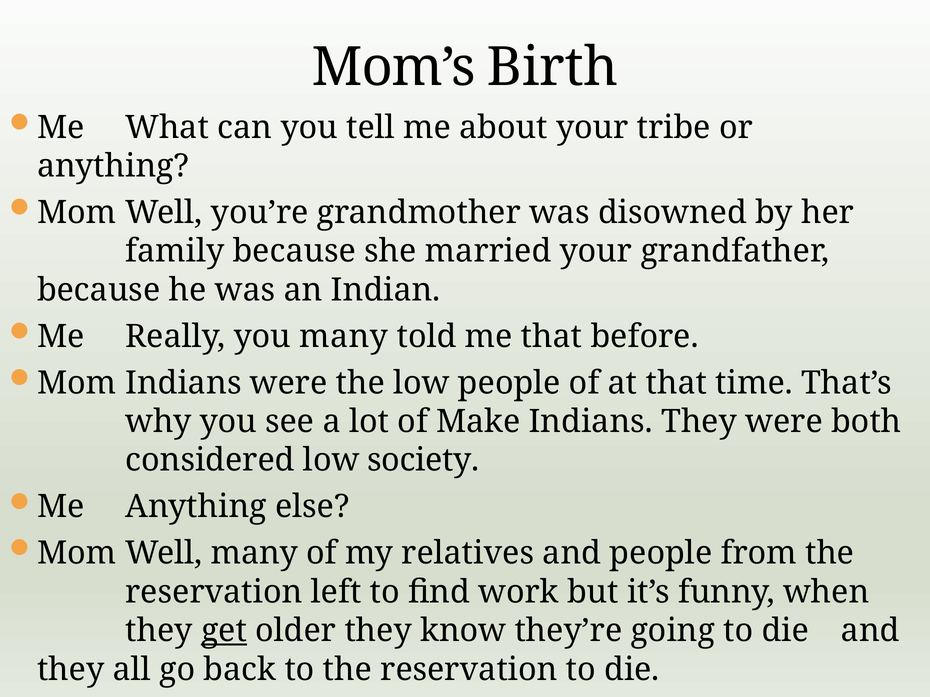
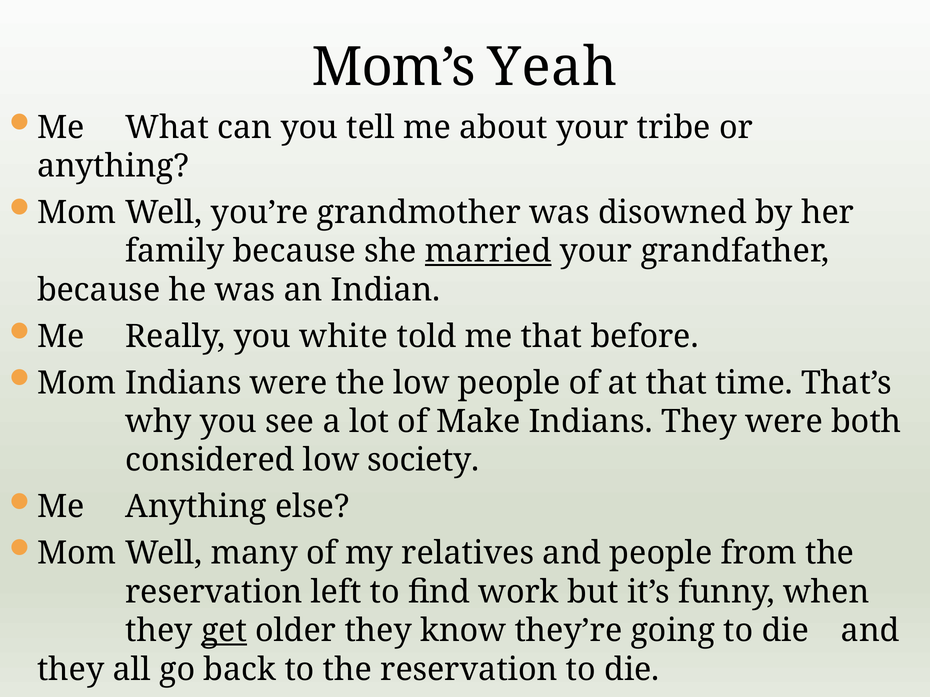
Birth: Birth -> Yeah (552, 67)
married underline: none -> present (488, 251)
you many: many -> white (344, 337)
